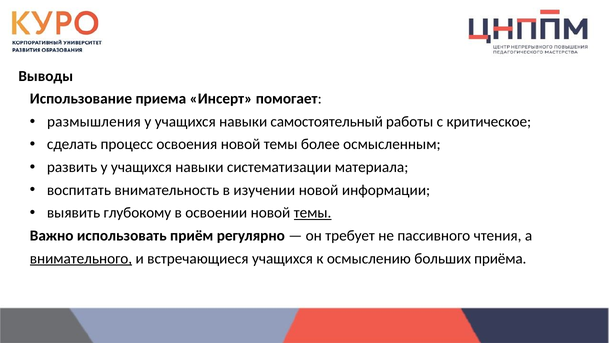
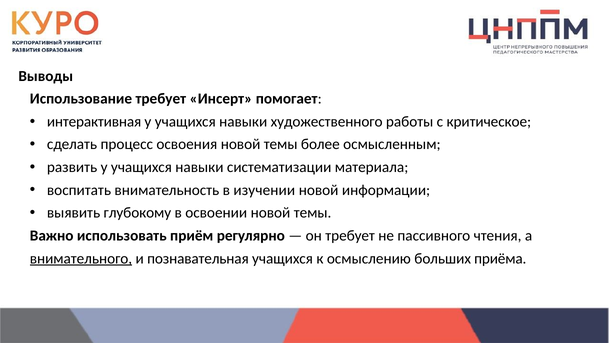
Использование приема: приема -> требует (161, 99)
размышления: размышления -> интерактивная (94, 121)
самостоятельный: самостоятельный -> художественного (327, 121)
темы underline: present -> none (313, 213)
встречающиеся: встречающиеся -> познавательная (198, 258)
